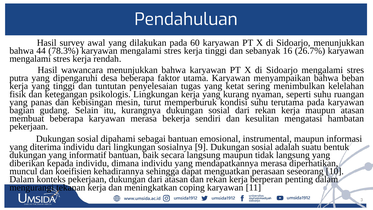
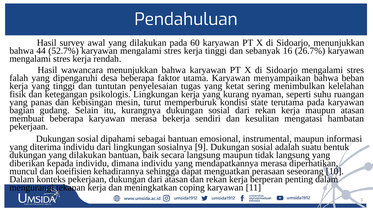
78.3%: 78.3% -> 52.7% (64, 51)
putra: putra -> falah (19, 78)
kondisi suhu: suhu -> state (259, 102)
dukungan yang informatif: informatif -> dilakukan (88, 155)
